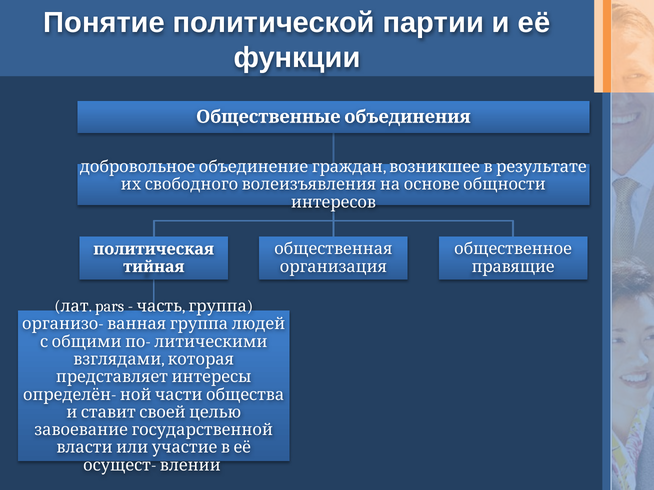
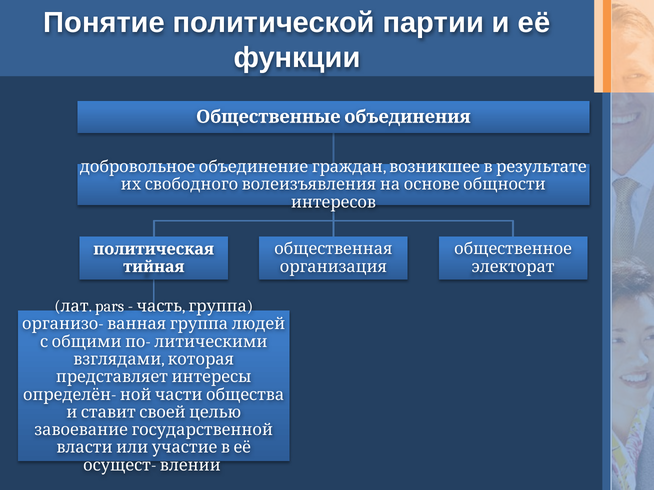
правящие: правящие -> электорат (513, 267)
